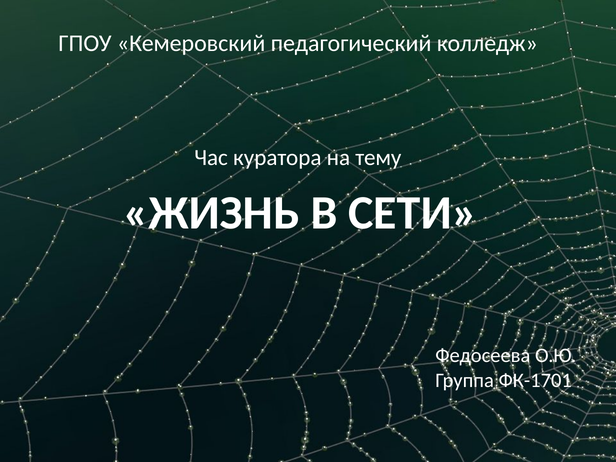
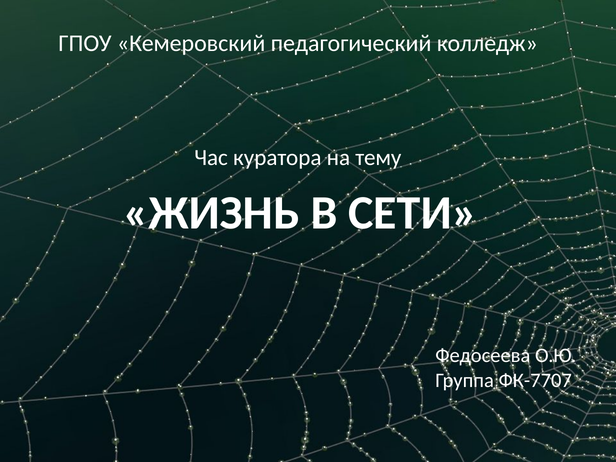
ФК-1701: ФК-1701 -> ФК-7707 (535, 380)
